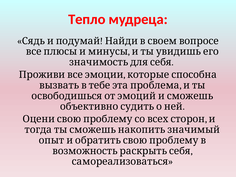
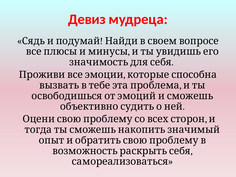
Тепло: Тепло -> Девиз (87, 19)
